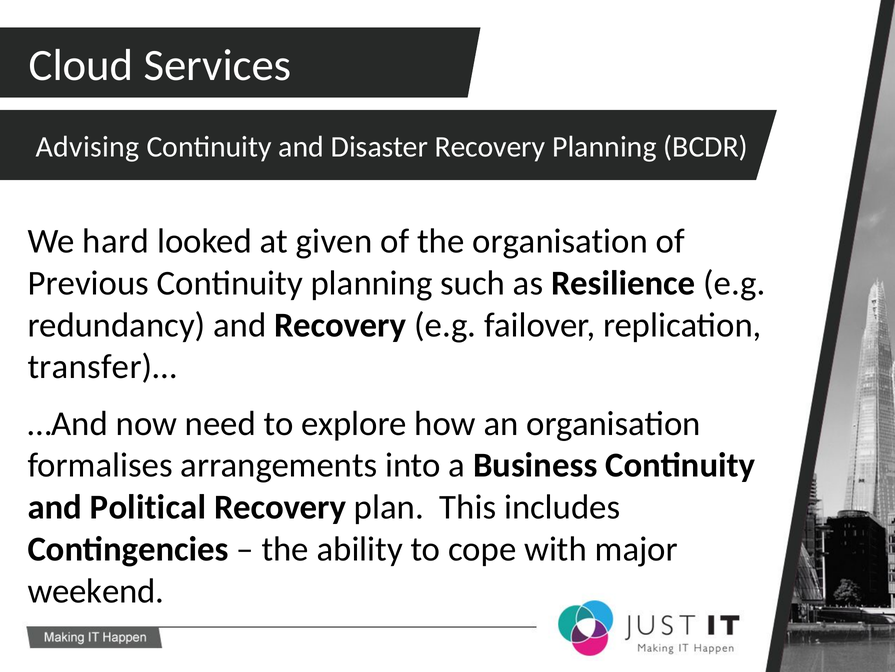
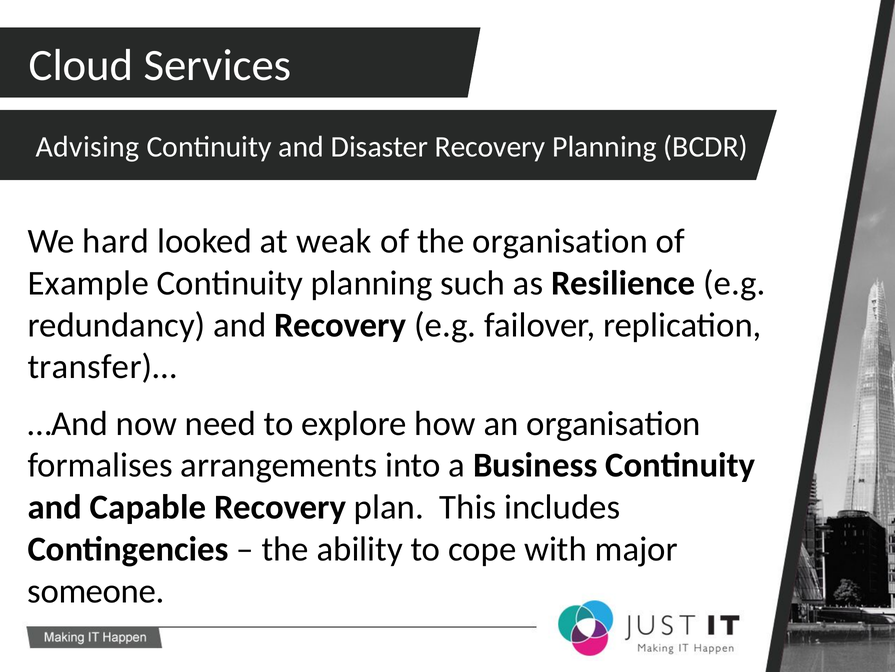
given: given -> weak (334, 241)
Previous: Previous -> Example (88, 283)
Political: Political -> Capable (148, 507)
weekend: weekend -> someone (96, 590)
